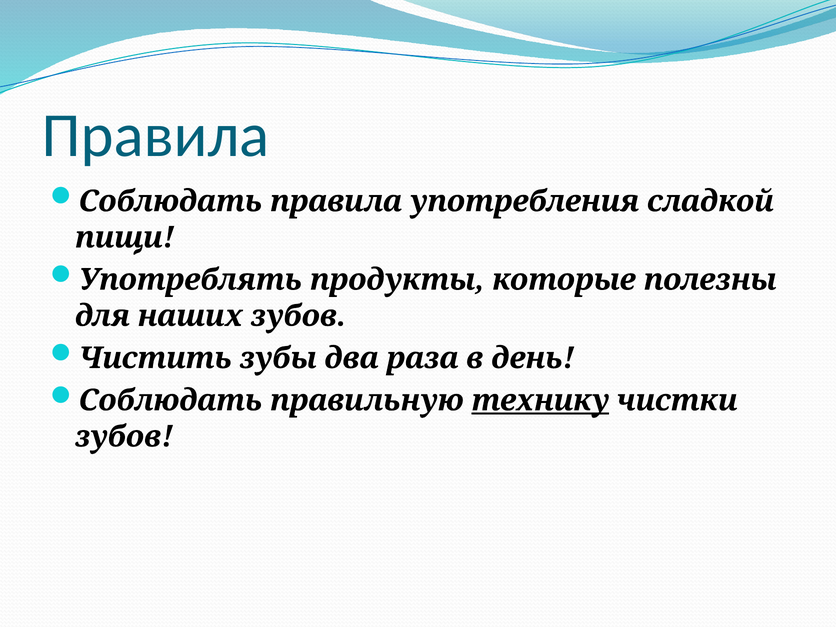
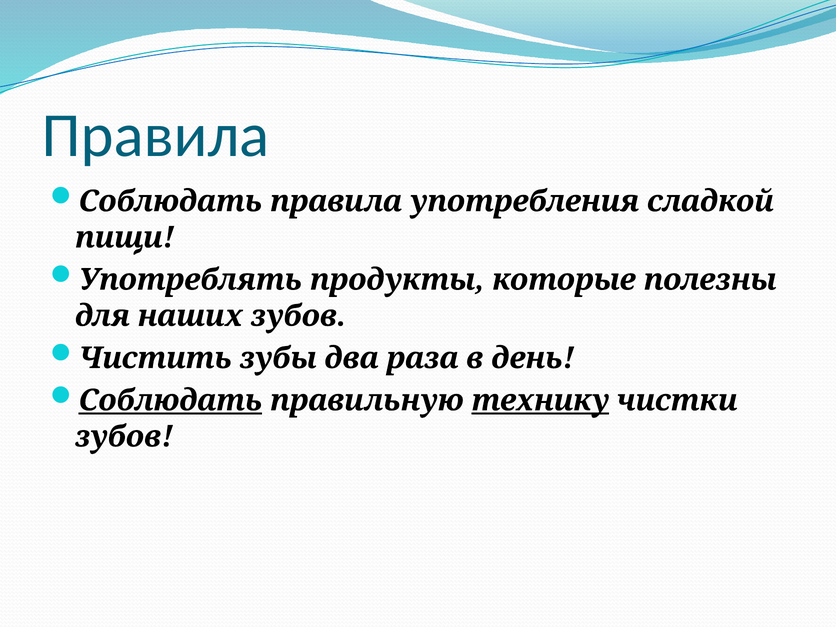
Соблюдать underline: none -> present (170, 400)
